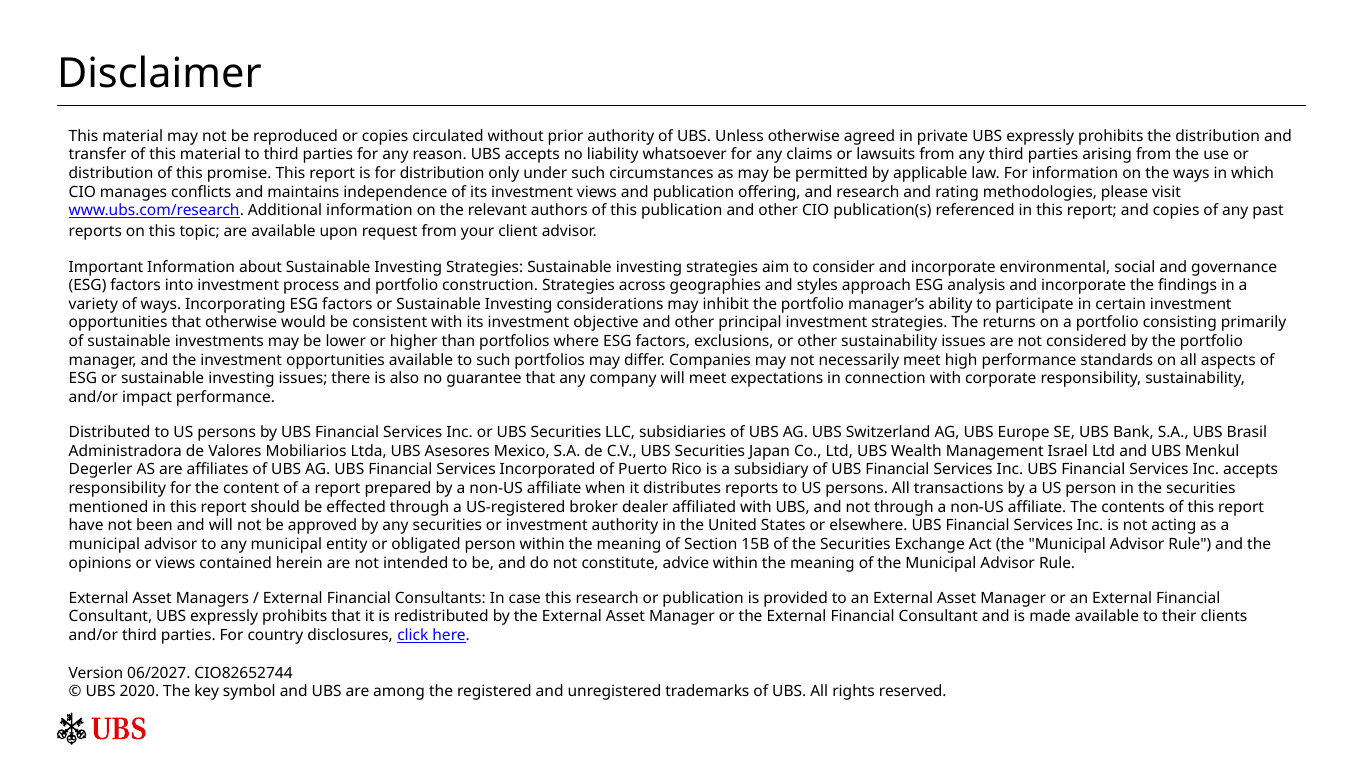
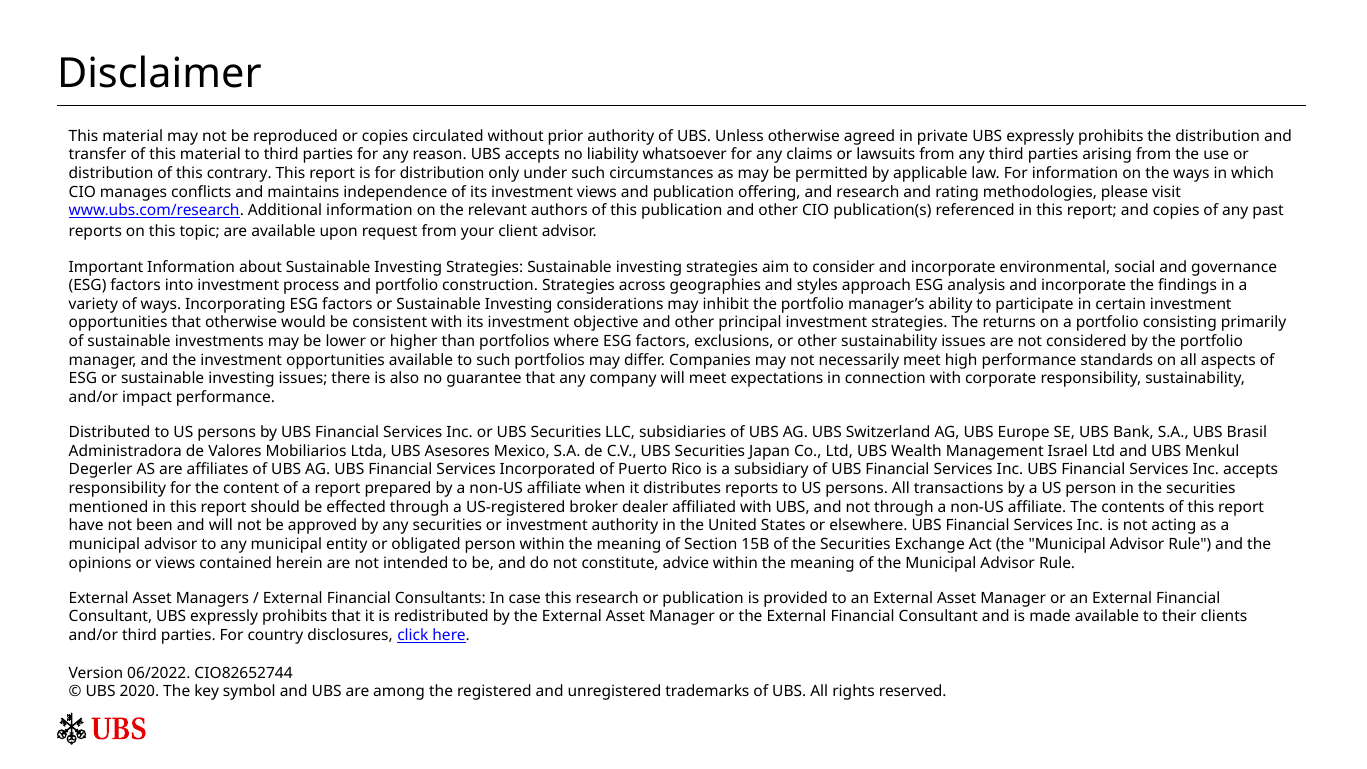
promise: promise -> contrary (239, 173)
06/2027: 06/2027 -> 06/2022 (159, 673)
